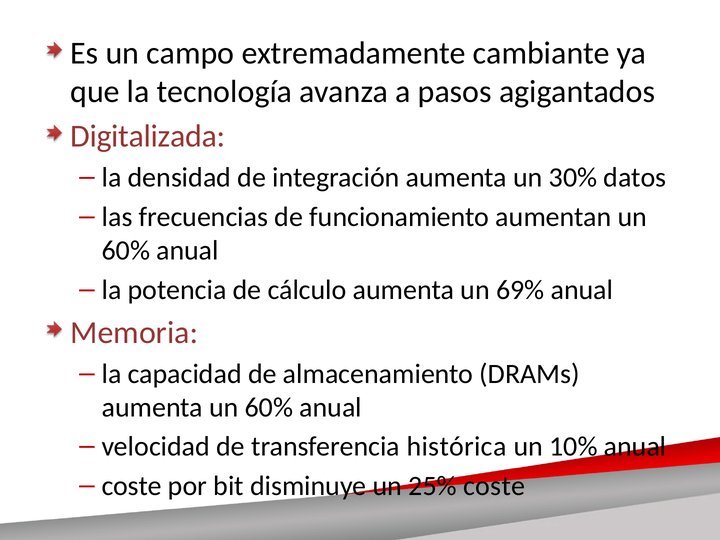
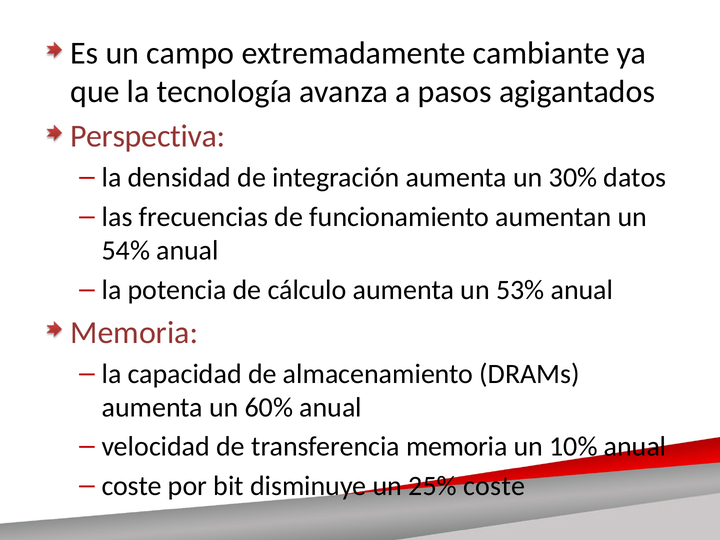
Digitalizada: Digitalizada -> Perspectiva (148, 136)
60%: 60% -> 54% (126, 251)
69%: 69% -> 53% (520, 290)
transferencia histórica: histórica -> memoria (457, 447)
